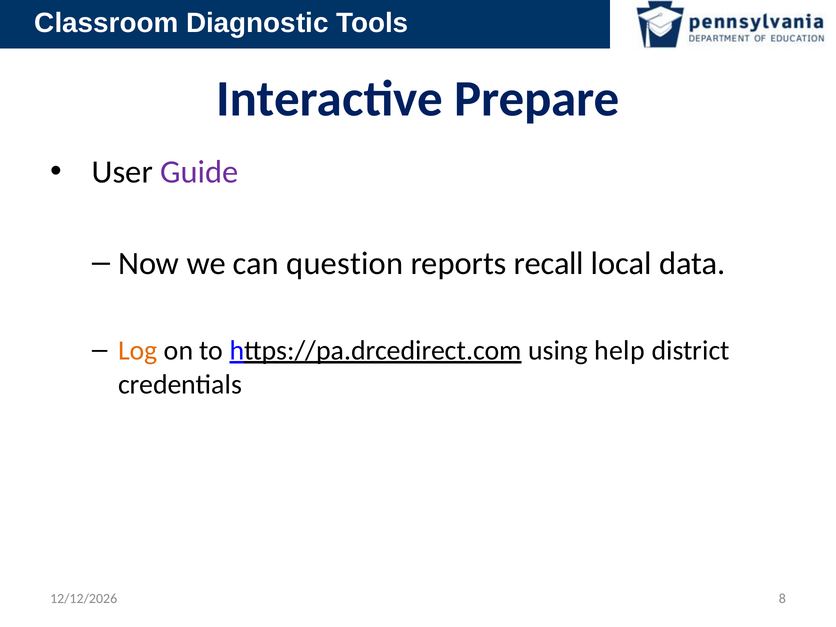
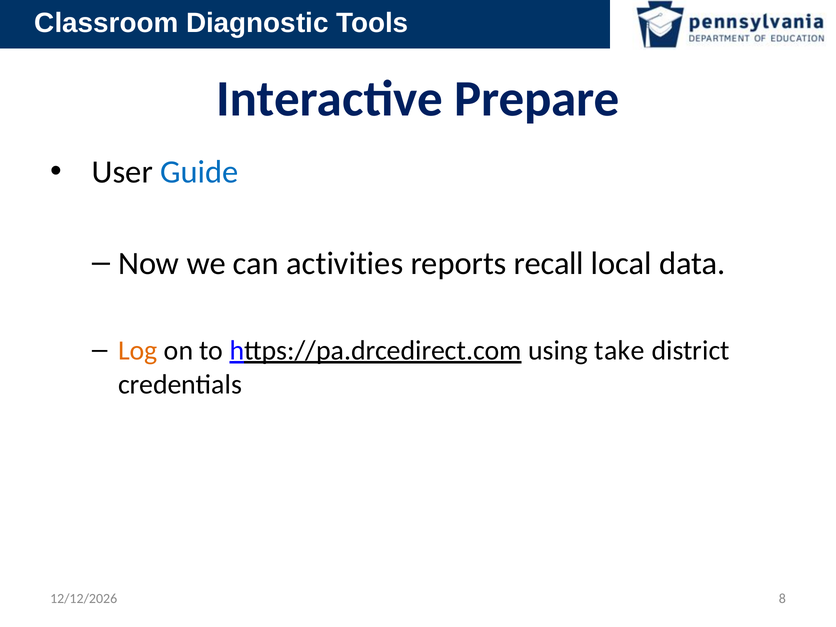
Guide colour: purple -> blue (199, 172)
question: question -> activities (345, 263)
help: help -> take (619, 350)
